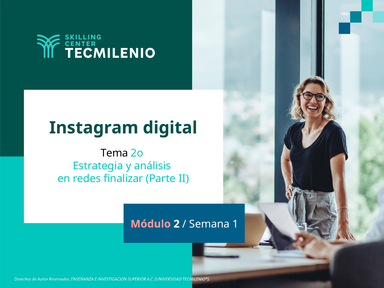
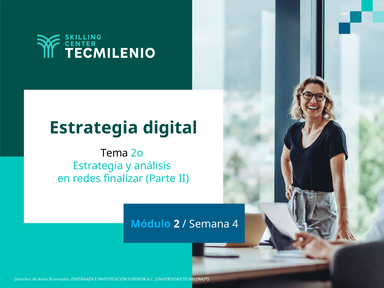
Instagram: Instagram -> Estrategia (94, 128)
Módulo colour: pink -> light blue (151, 224)
1: 1 -> 4 (235, 224)
